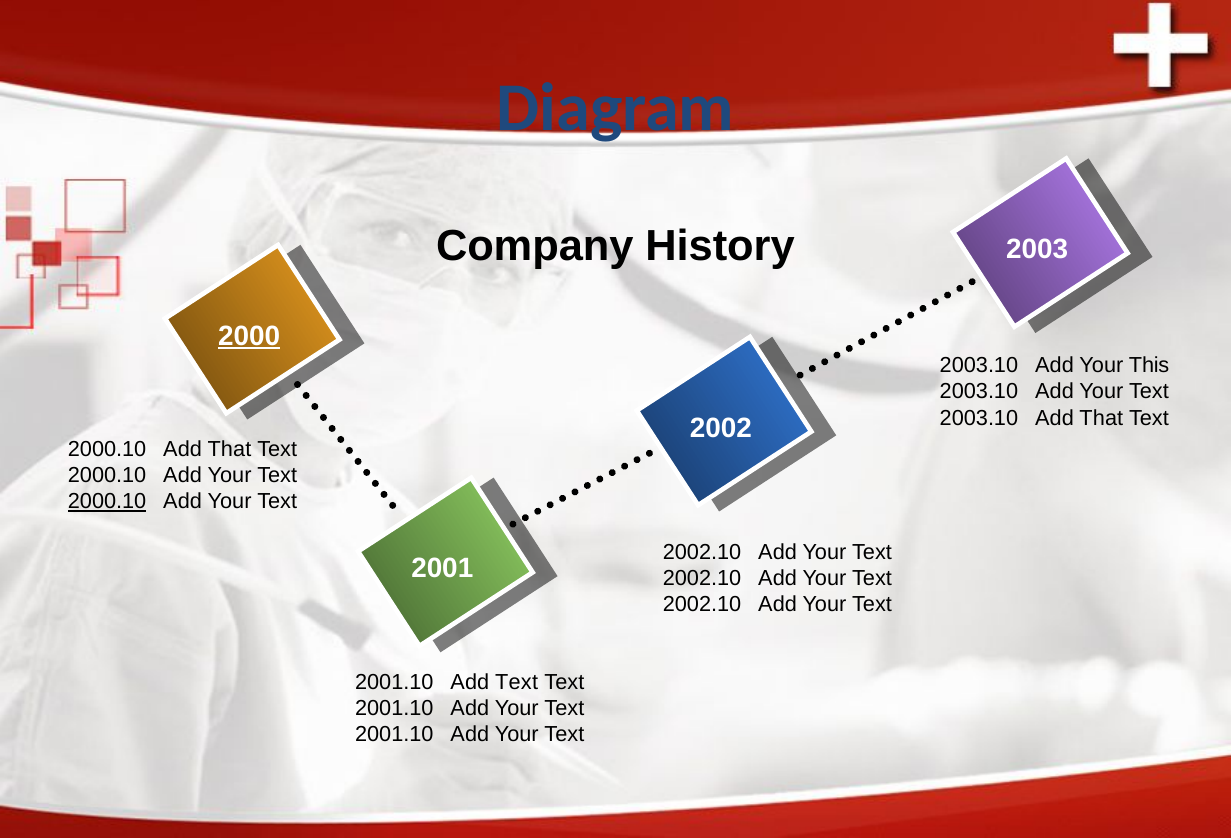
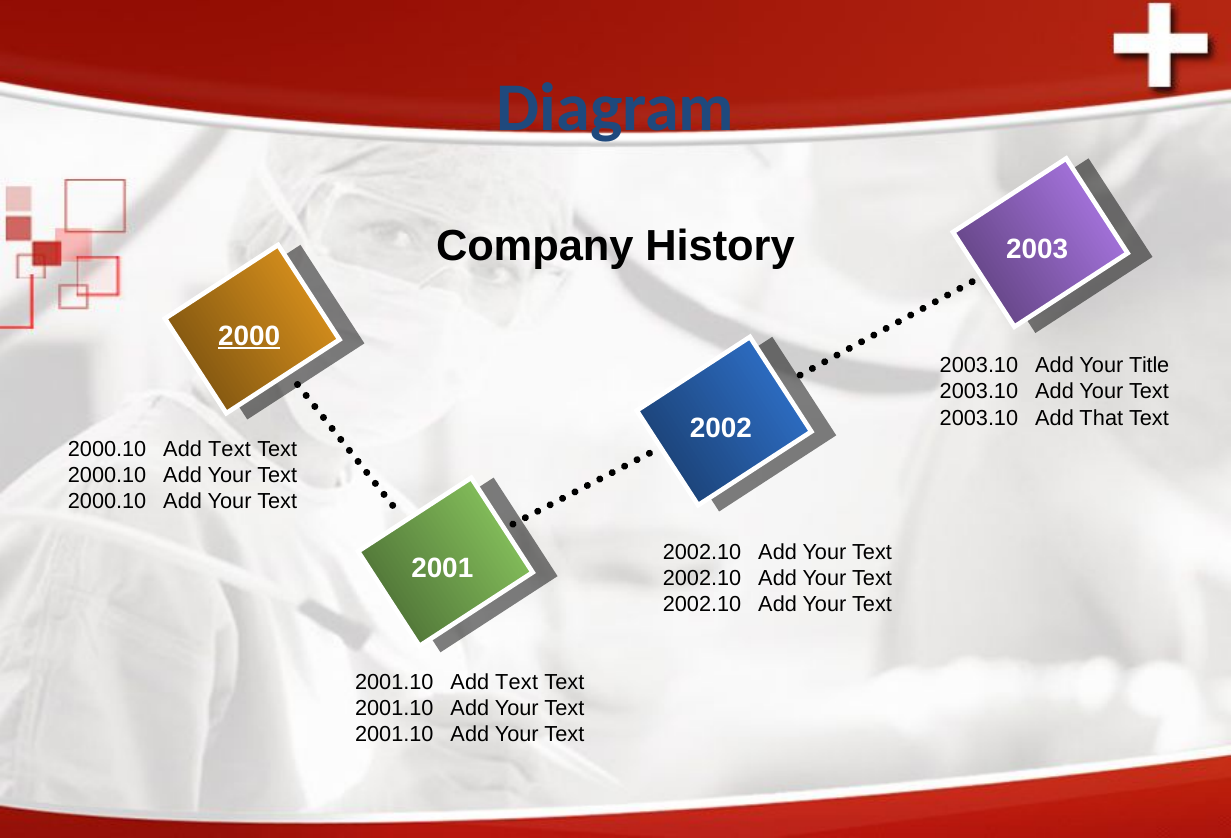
This: This -> Title (1149, 365)
2000.10 Add That: That -> Text (229, 449)
2000.10 underline: present -> none (107, 501)
